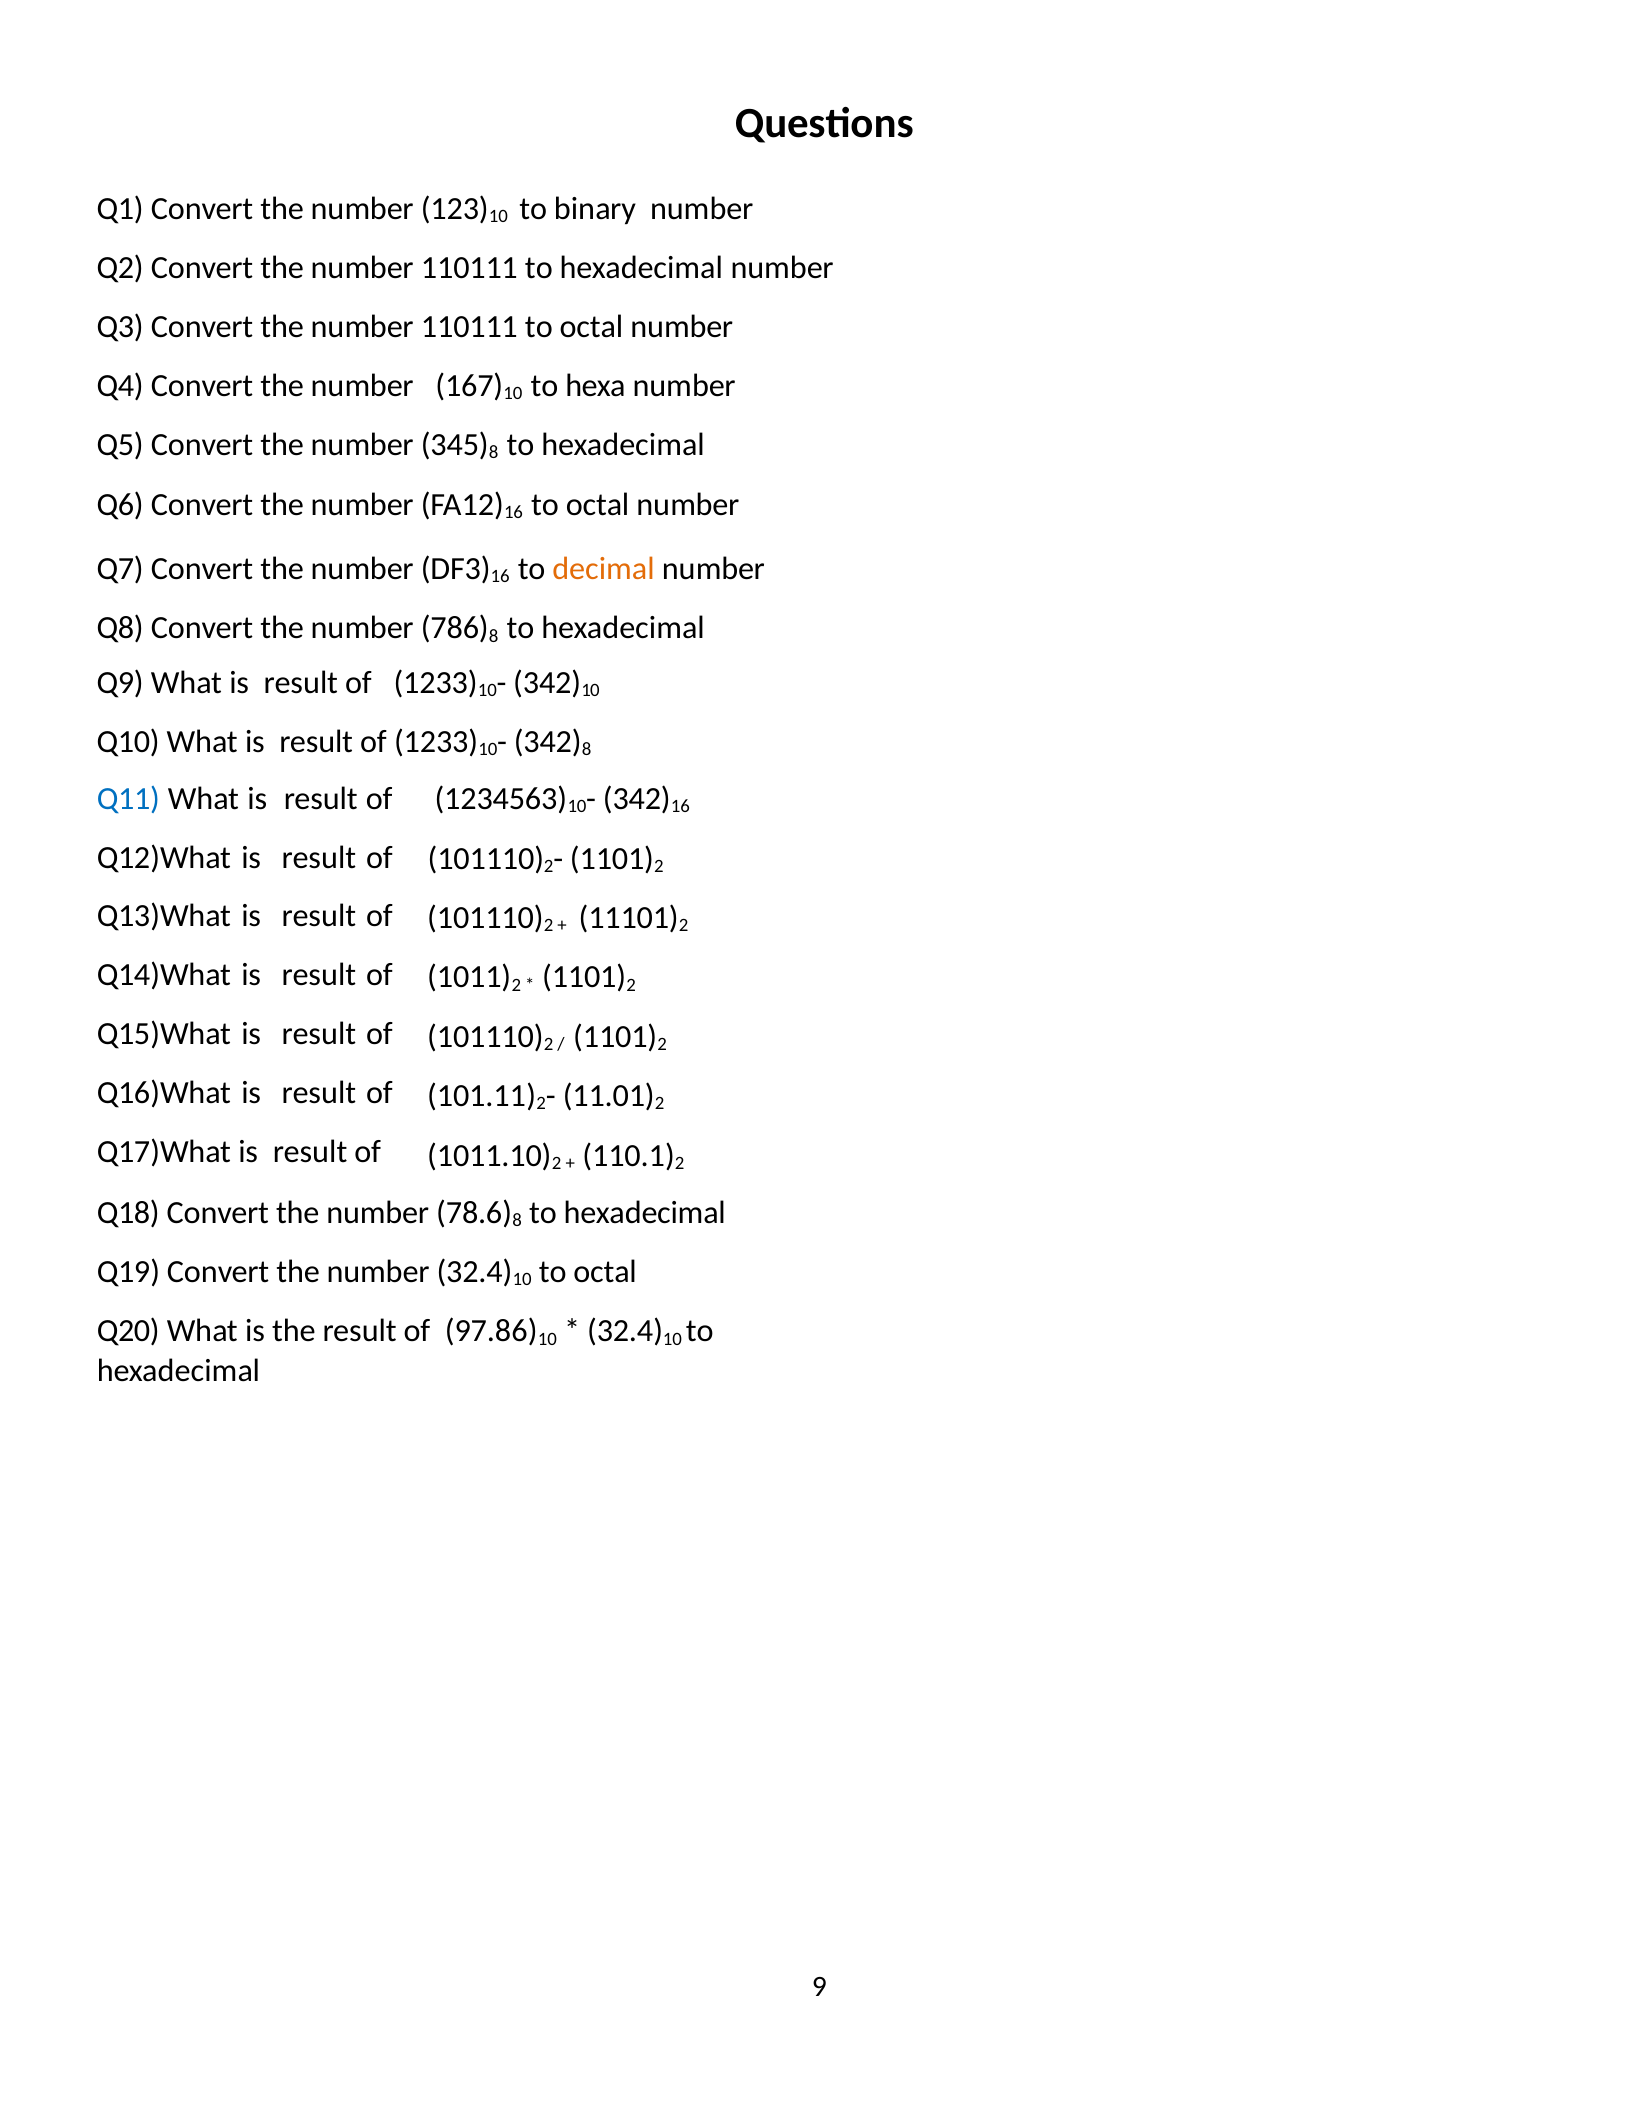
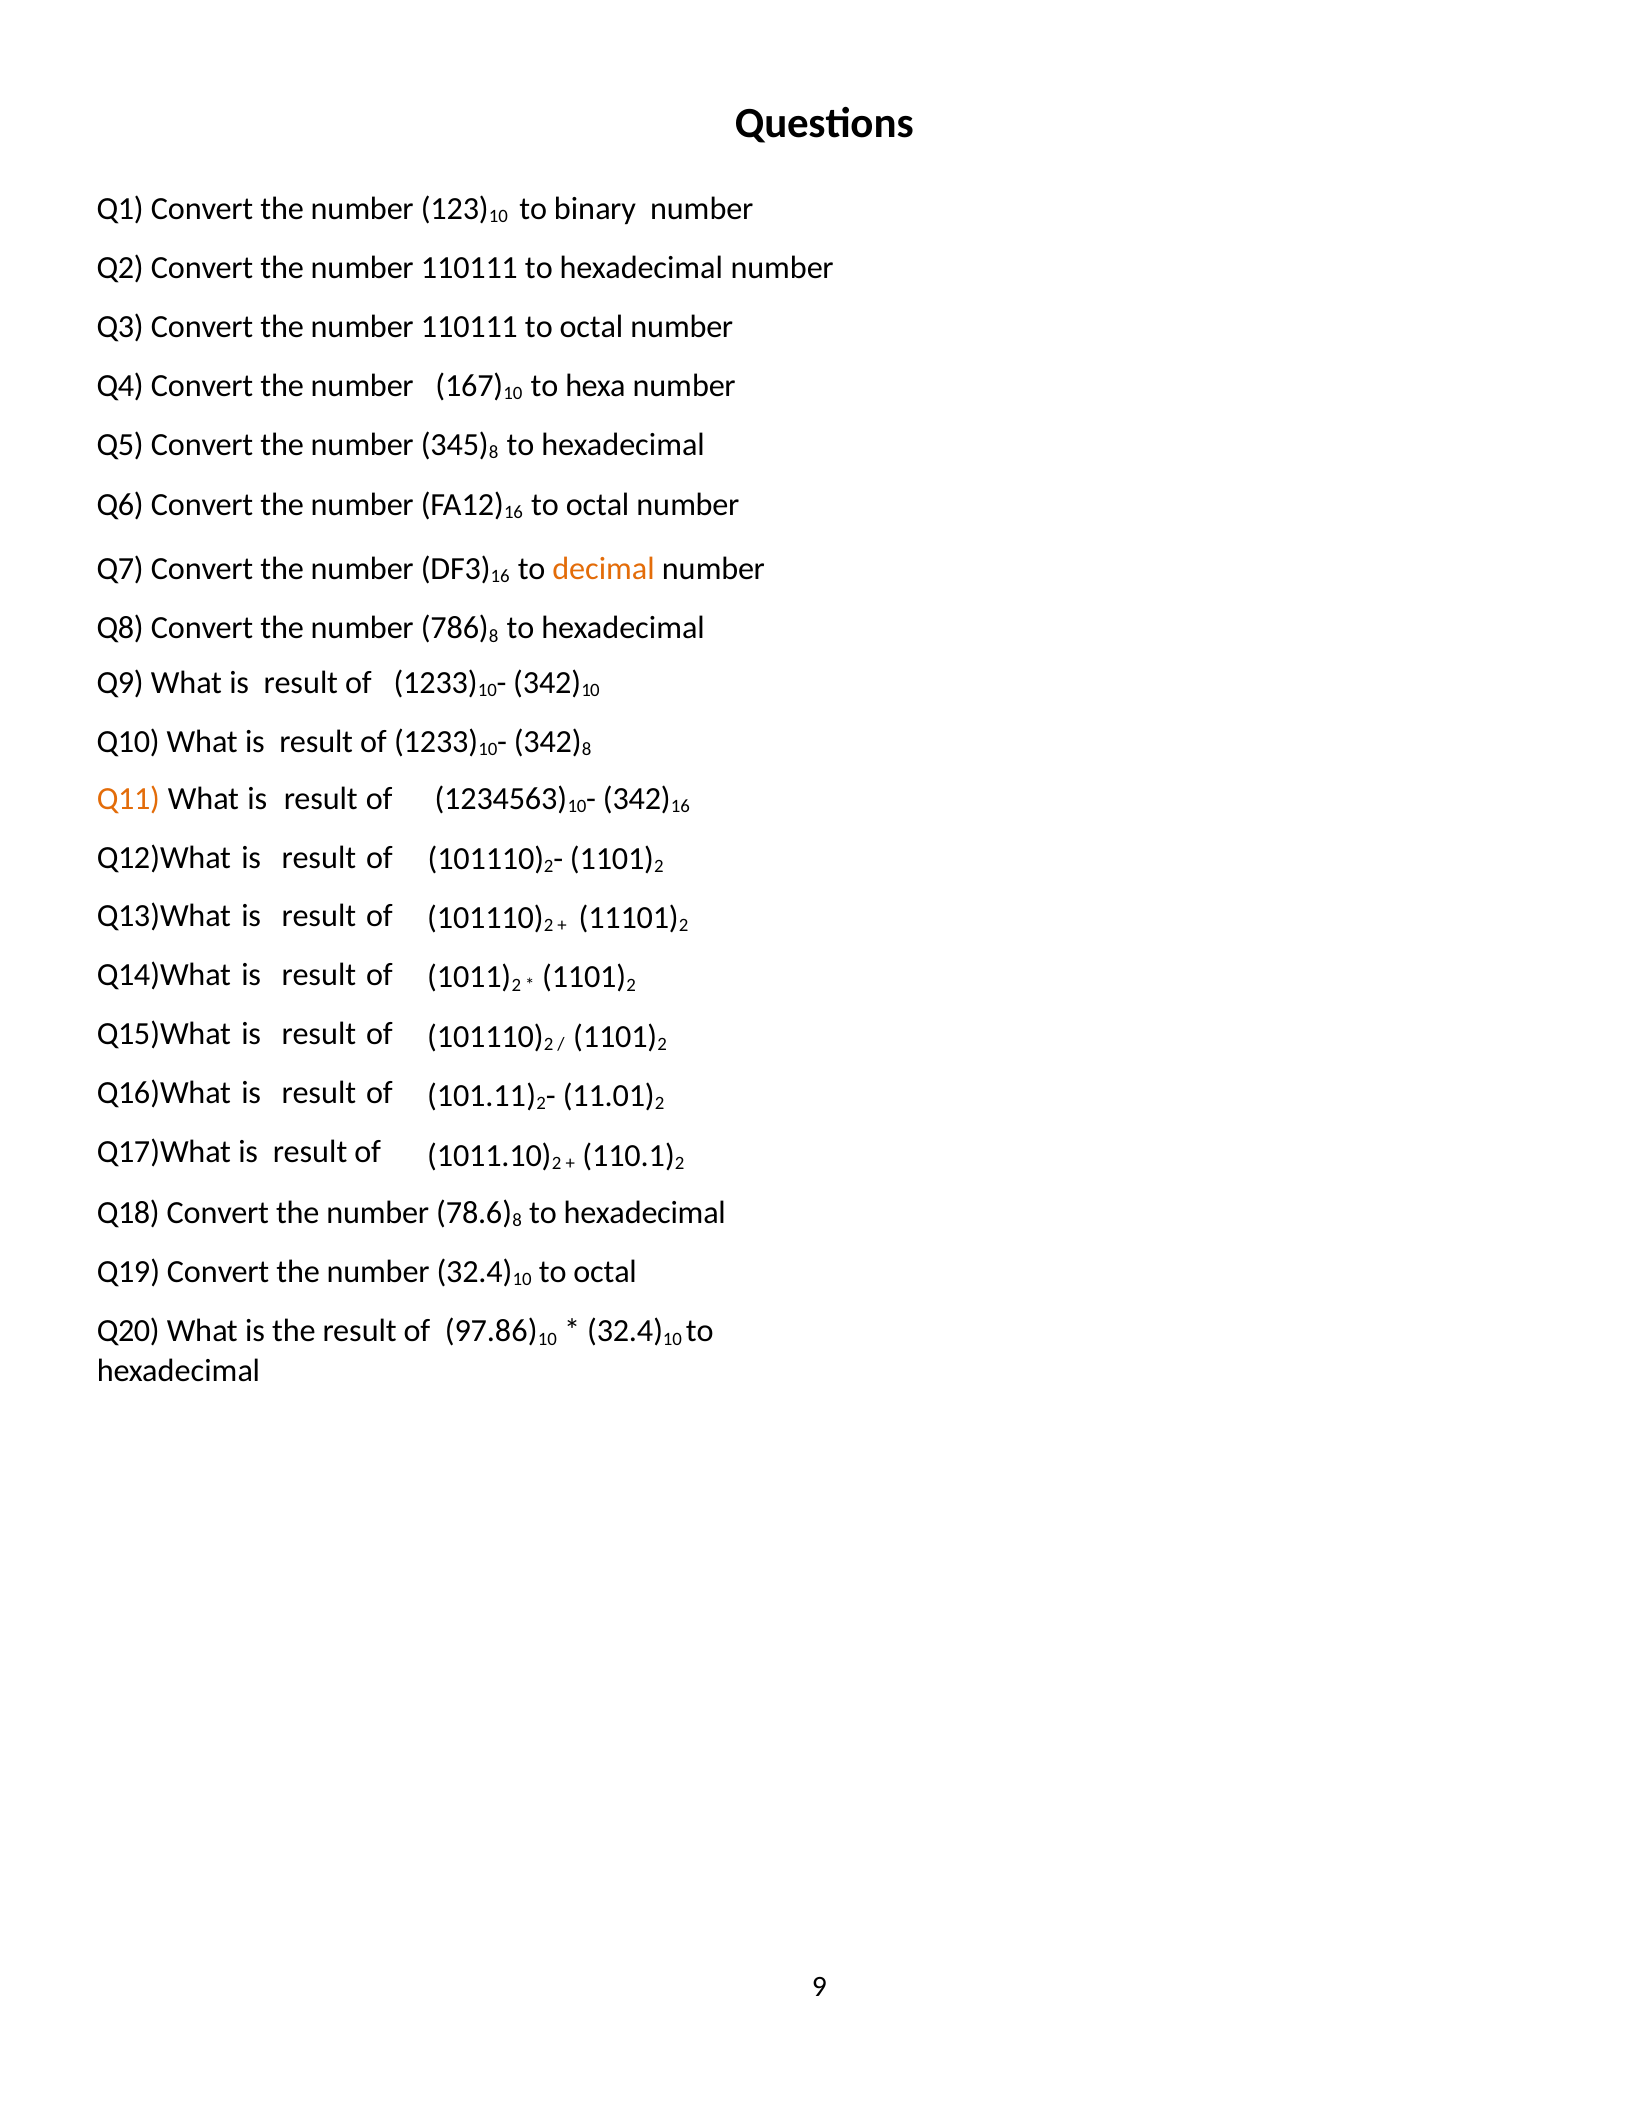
Q11 colour: blue -> orange (128, 799)
